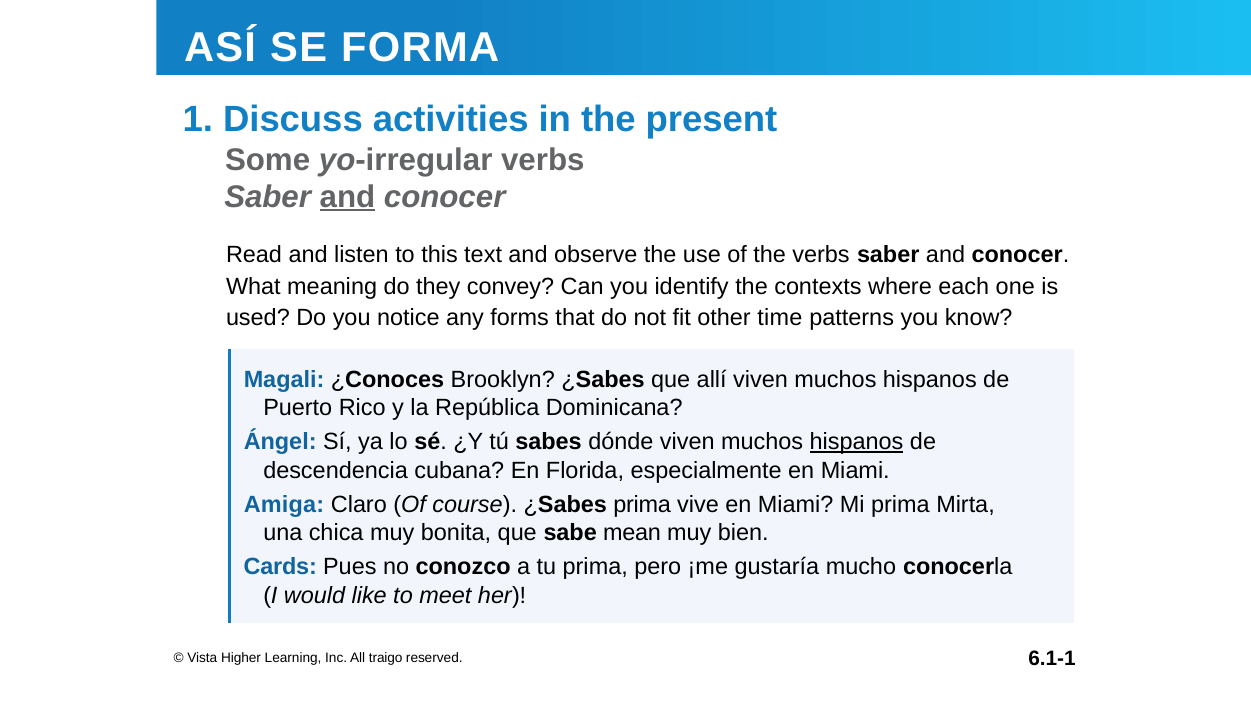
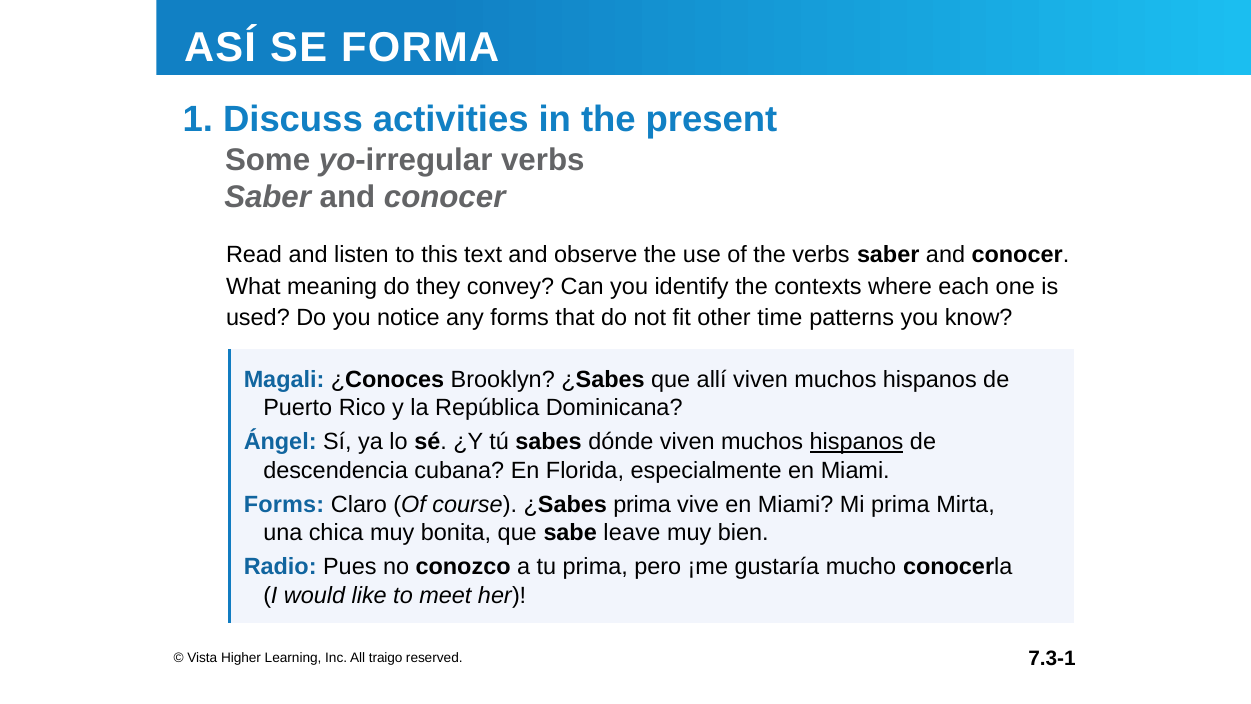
and underline: present -> none (347, 197)
Amiga: Amiga -> Forms (284, 504)
mean: mean -> leave (632, 533)
Cards: Cards -> Radio (280, 567)
6.1-1: 6.1-1 -> 7.3-1 (1052, 658)
